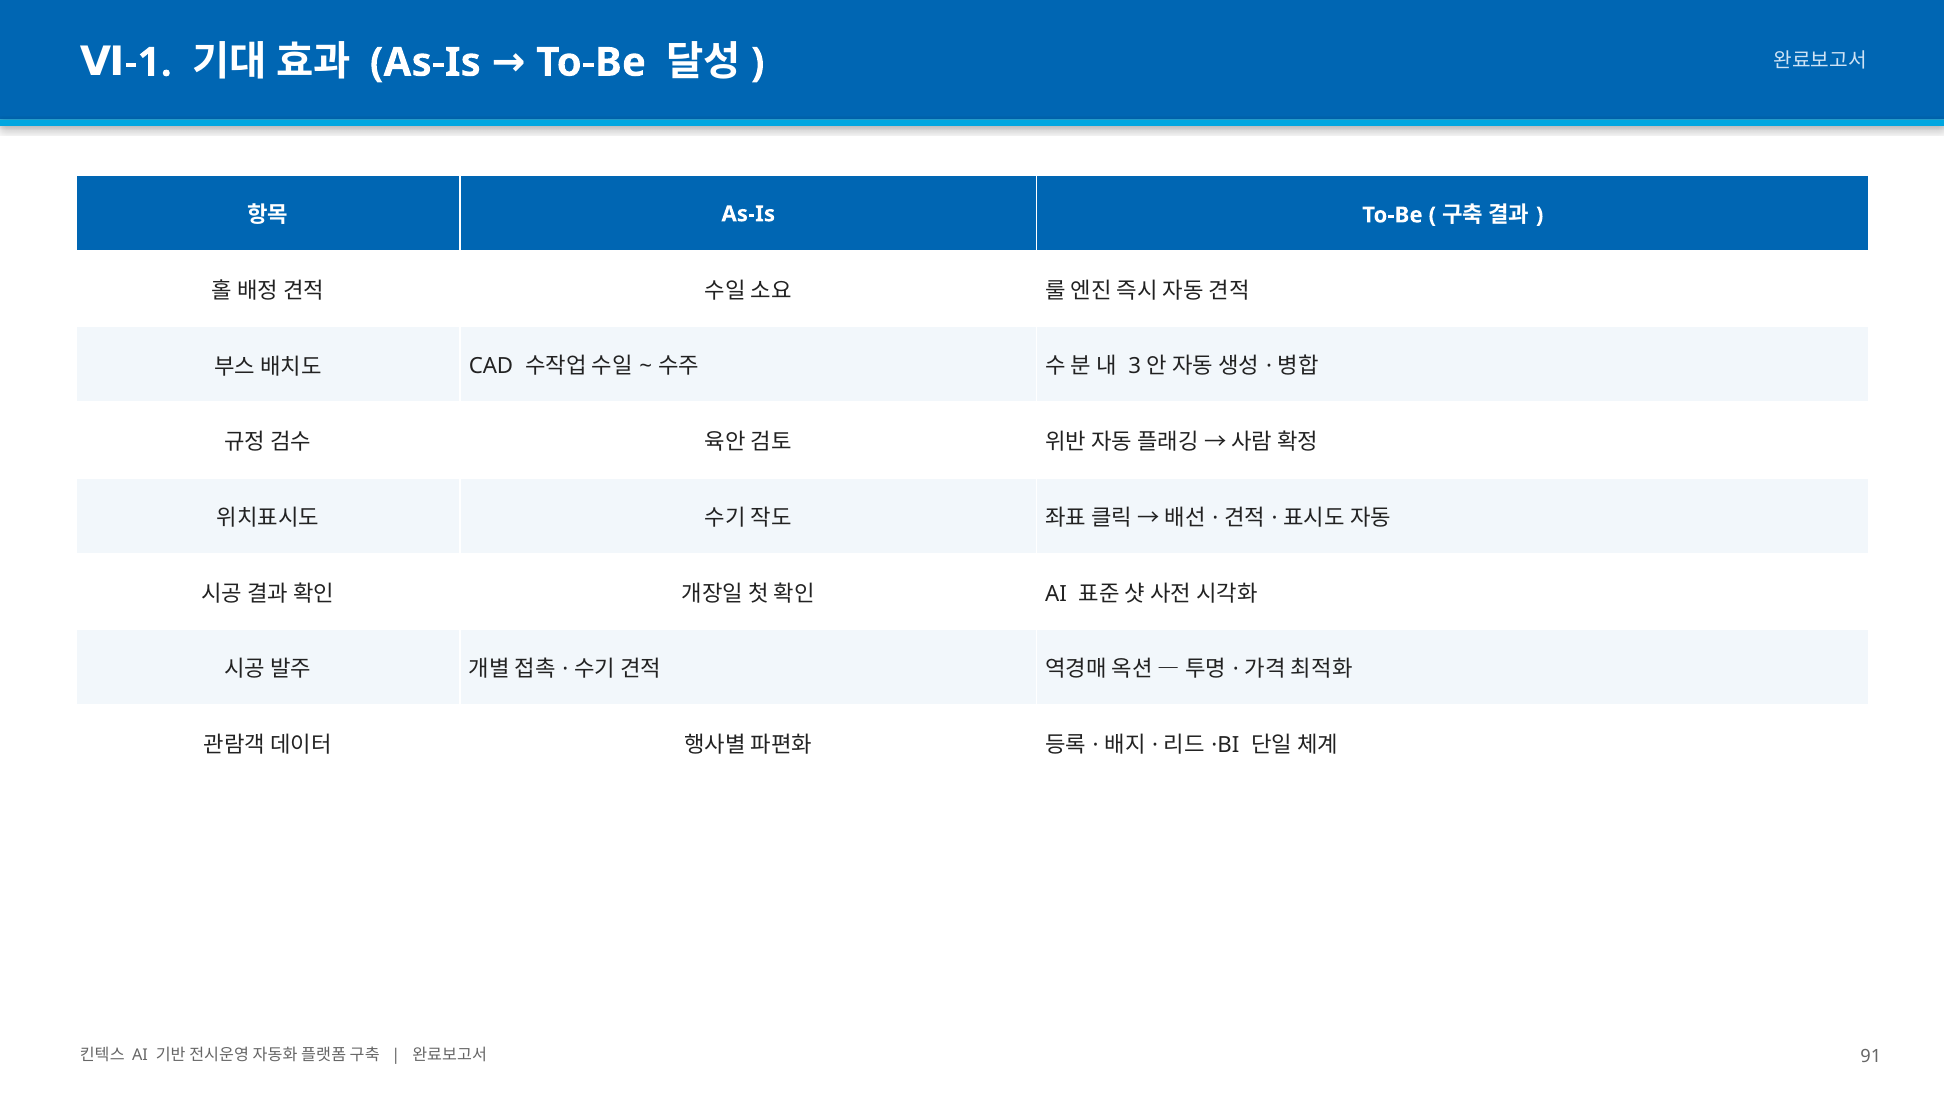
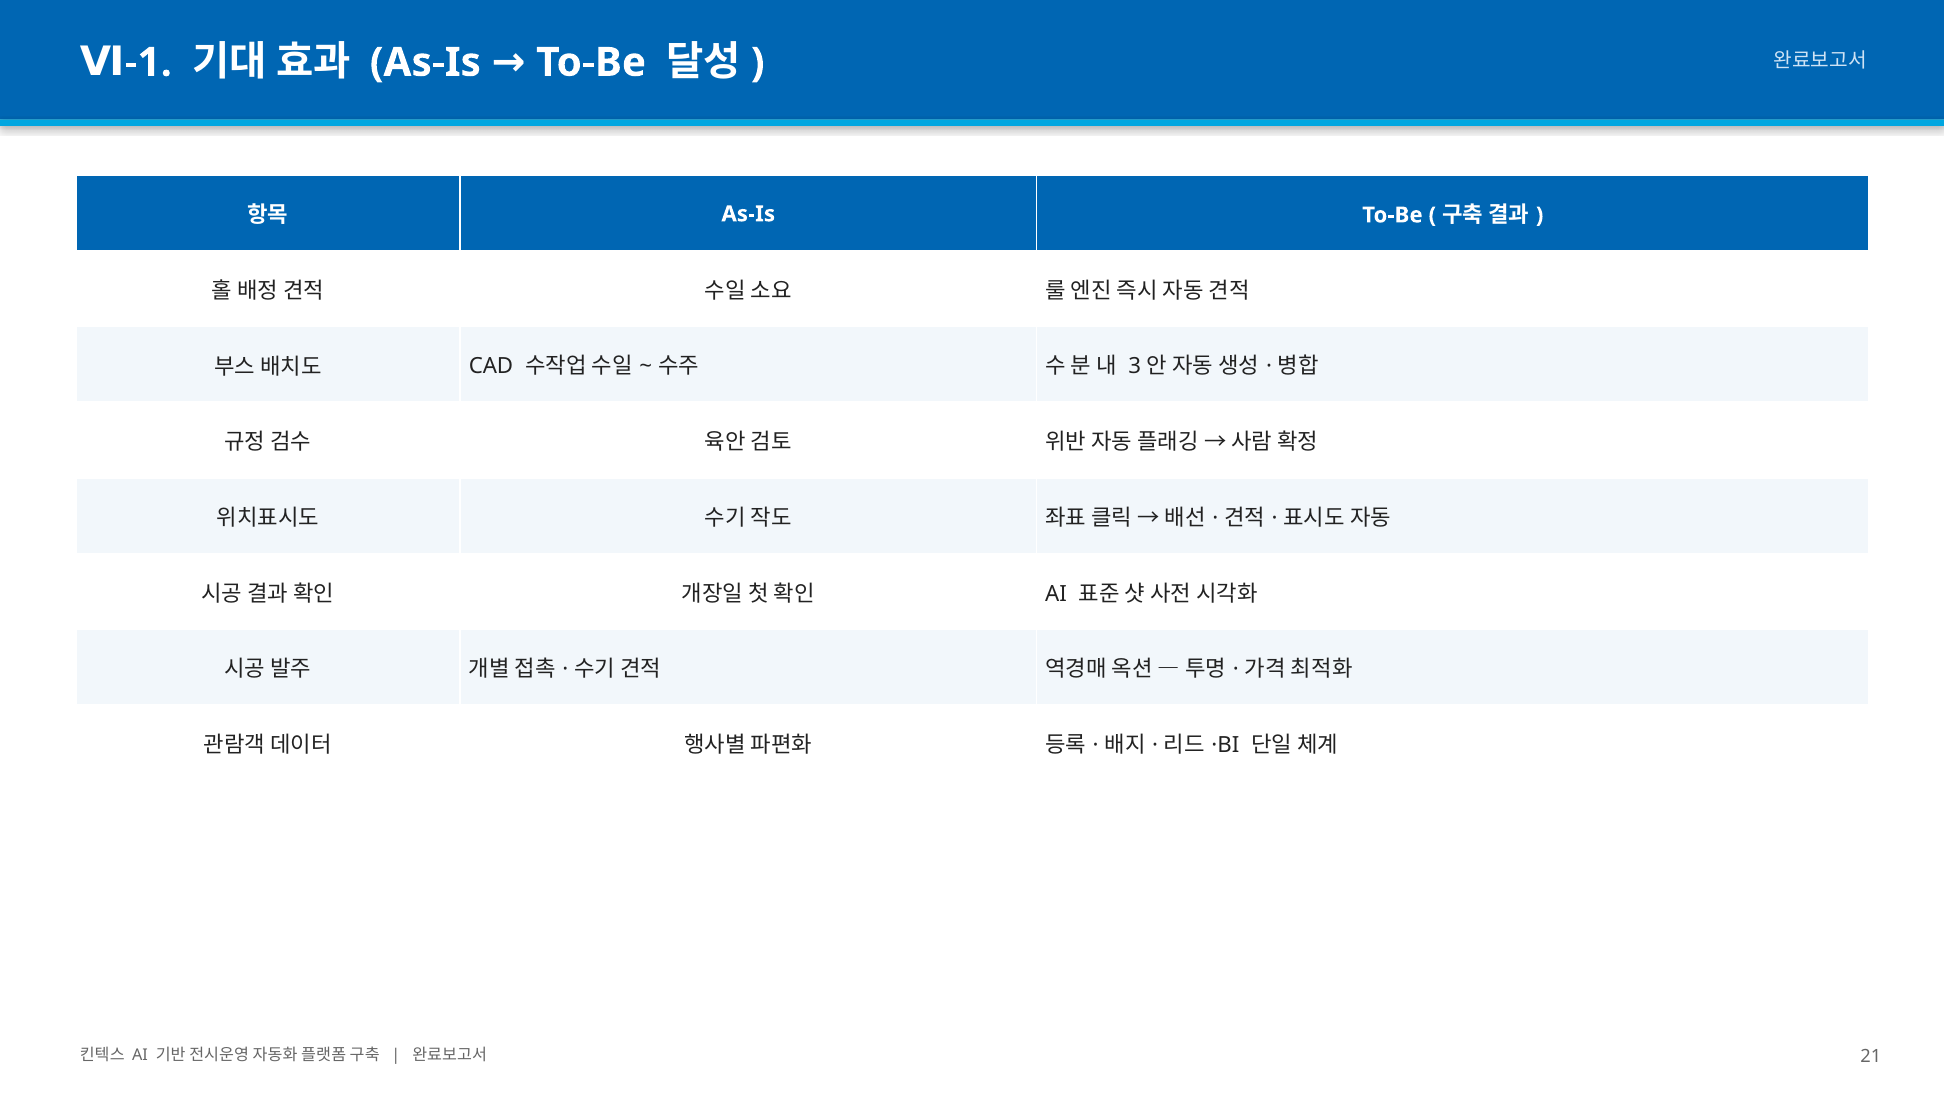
91: 91 -> 21 (1871, 1057)
